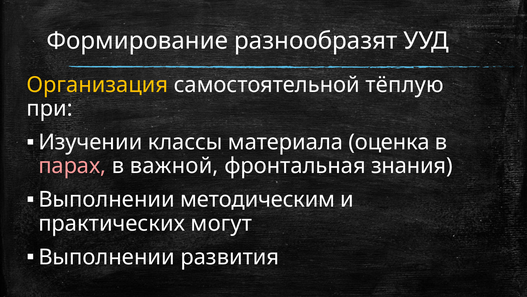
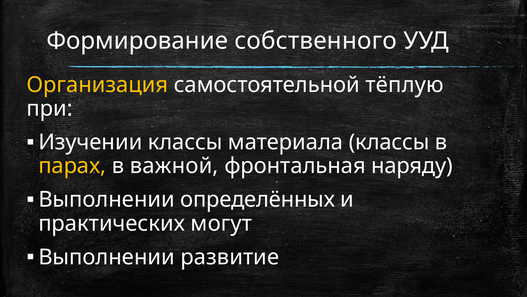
разнообразят: разнообразят -> собственного (316, 41)
материала оценка: оценка -> классы (389, 142)
парах colour: pink -> yellow (72, 166)
знания: знания -> наряду (412, 166)
методическим: методическим -> определённых (258, 199)
развития: развития -> развитие (230, 257)
